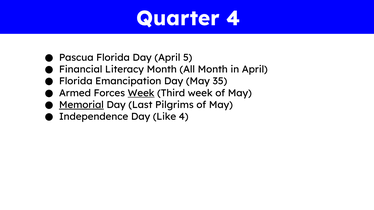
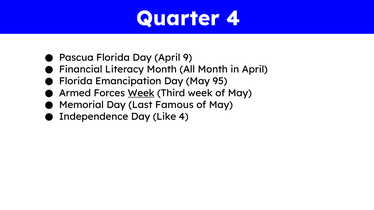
5: 5 -> 9 (188, 58)
35: 35 -> 95 (220, 81)
Memorial underline: present -> none (81, 105)
Pilgrims: Pilgrims -> Famous (174, 105)
